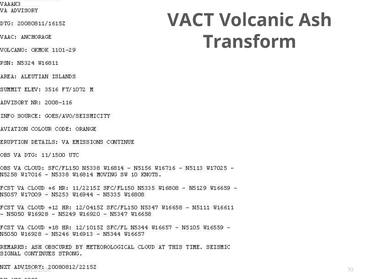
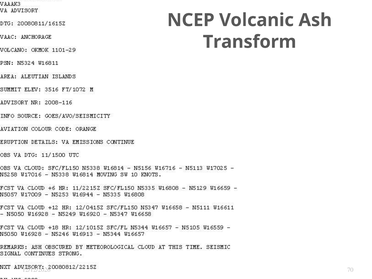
VACT: VACT -> NCEP (191, 20)
